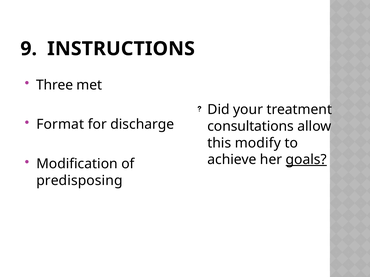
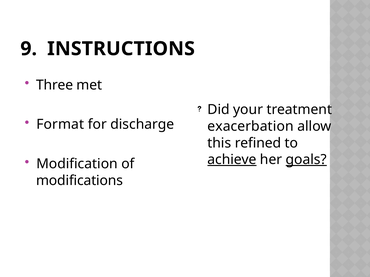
consultations: consultations -> exacerbation (251, 127)
modify: modify -> refined (258, 143)
achieve underline: none -> present (232, 160)
predisposing: predisposing -> modifications (80, 181)
